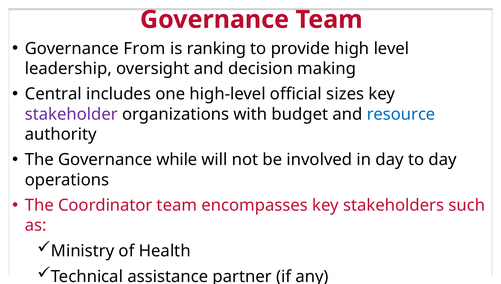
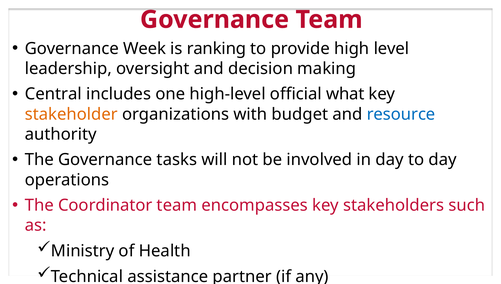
From: From -> Week (145, 49)
sizes: sizes -> what (345, 94)
stakeholder colour: purple -> orange (71, 114)
while: while -> tasks (177, 160)
